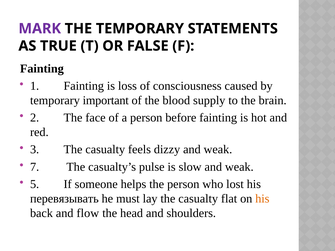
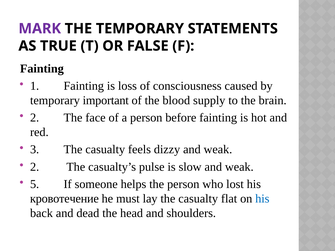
7: 7 -> 2 (35, 167)
перевязывать: перевязывать -> кровотечение (64, 199)
his colour: orange -> blue (262, 199)
flow: flow -> dead (88, 213)
